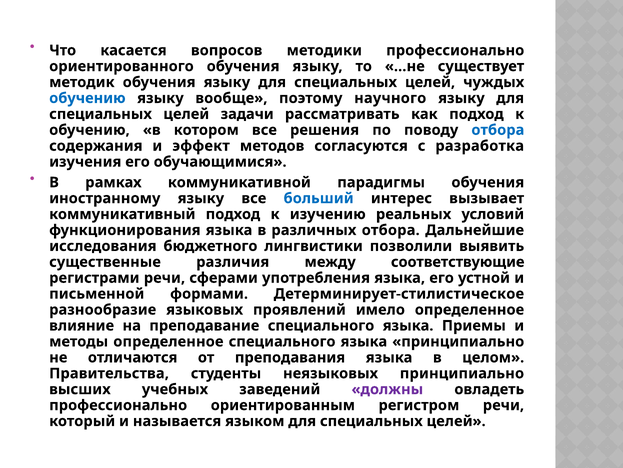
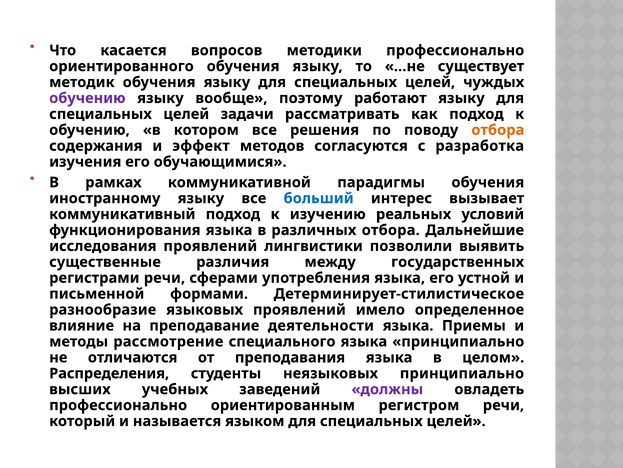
обучению colour: blue -> purple (87, 98)
научного: научного -> работают (390, 98)
отбора colour: blue -> orange (498, 130)
исследования бюджетного: бюджетного -> проявлений (210, 246)
соответствующие: соответствующие -> государственных (458, 262)
преподавание специального: специального -> деятельности (321, 325)
методы определенное: определенное -> рассмотрение (168, 341)
Правительства: Правительства -> Распределения (109, 373)
